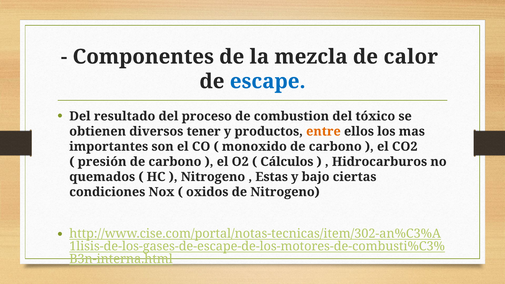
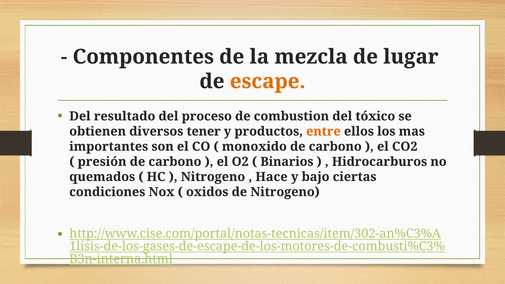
calor: calor -> lugar (411, 57)
escape colour: blue -> orange (268, 81)
Cálculos: Cálculos -> Binarios (287, 162)
Estas: Estas -> Hace (272, 177)
